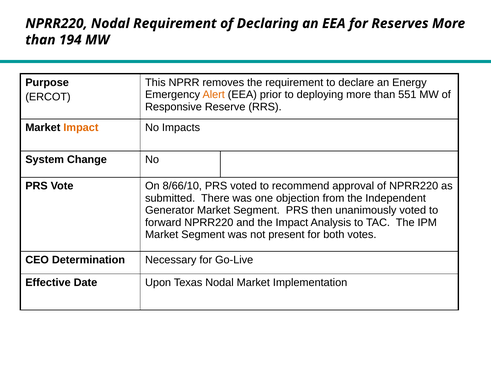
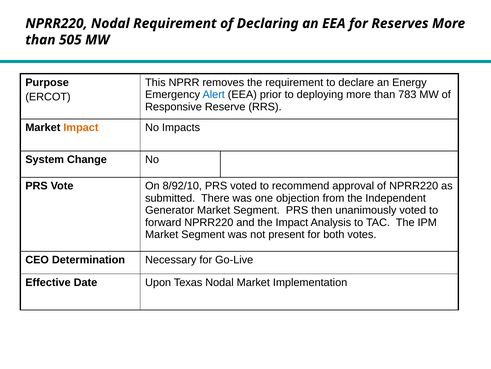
194: 194 -> 505 (70, 40)
Alert colour: orange -> blue (214, 94)
551: 551 -> 783 (407, 94)
8/66/10: 8/66/10 -> 8/92/10 (182, 186)
